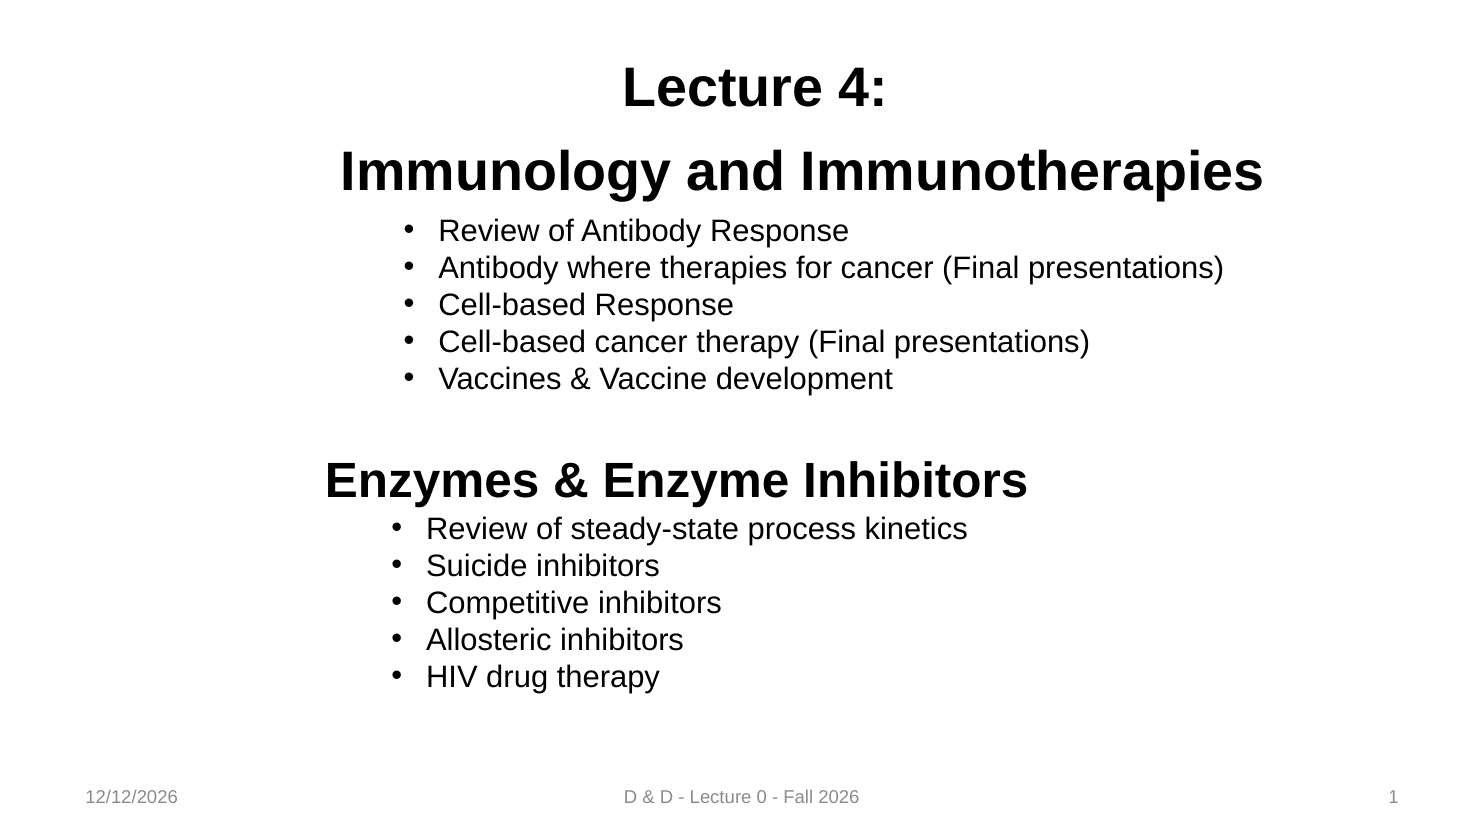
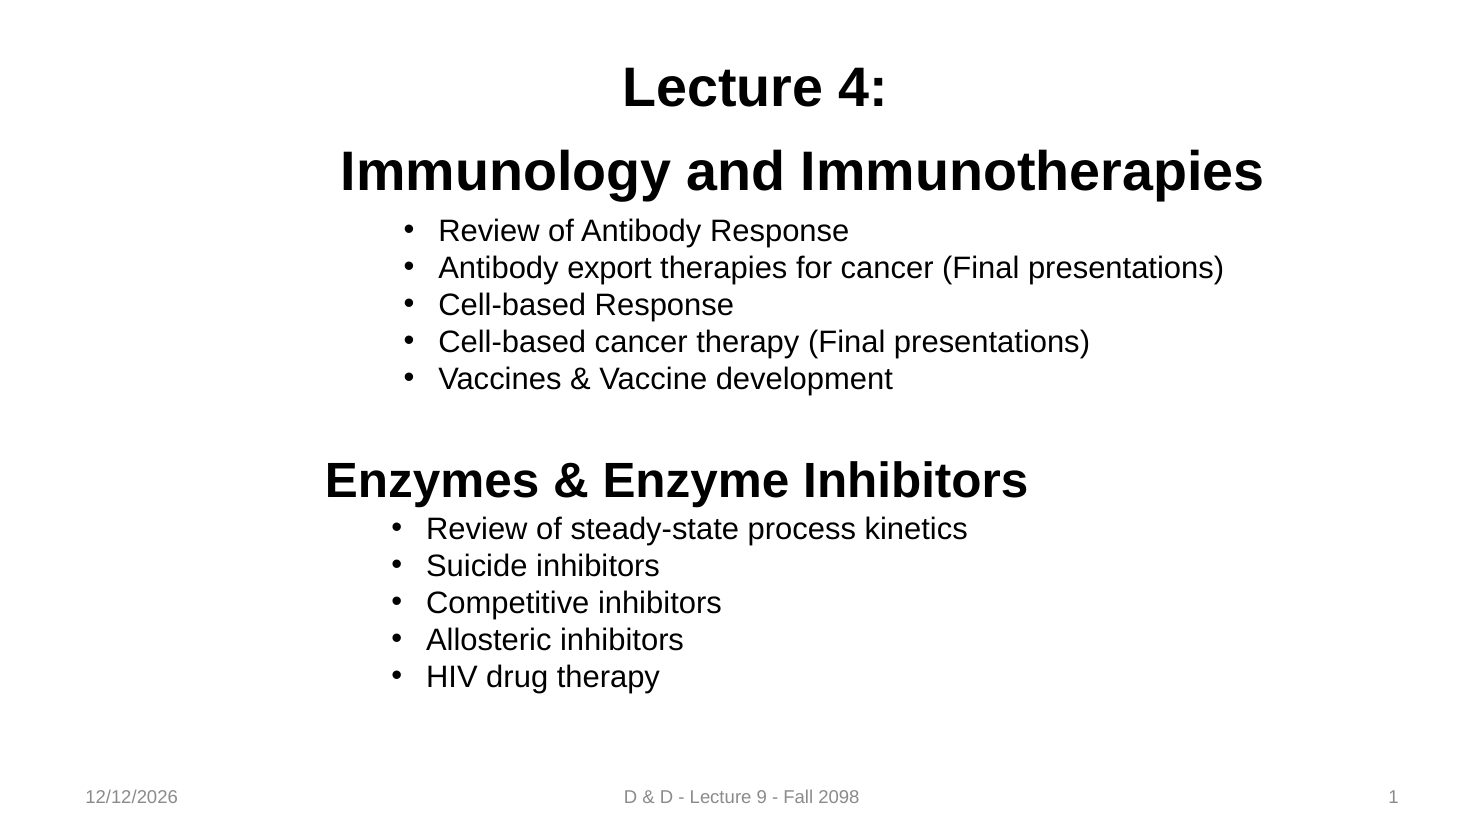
where: where -> export (610, 268)
0: 0 -> 9 (762, 797)
2026: 2026 -> 2098 (839, 797)
